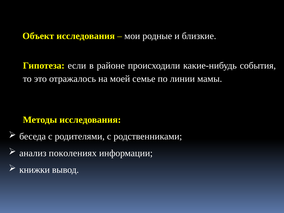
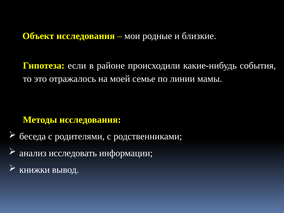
поколениях: поколениях -> исследовать (73, 153)
